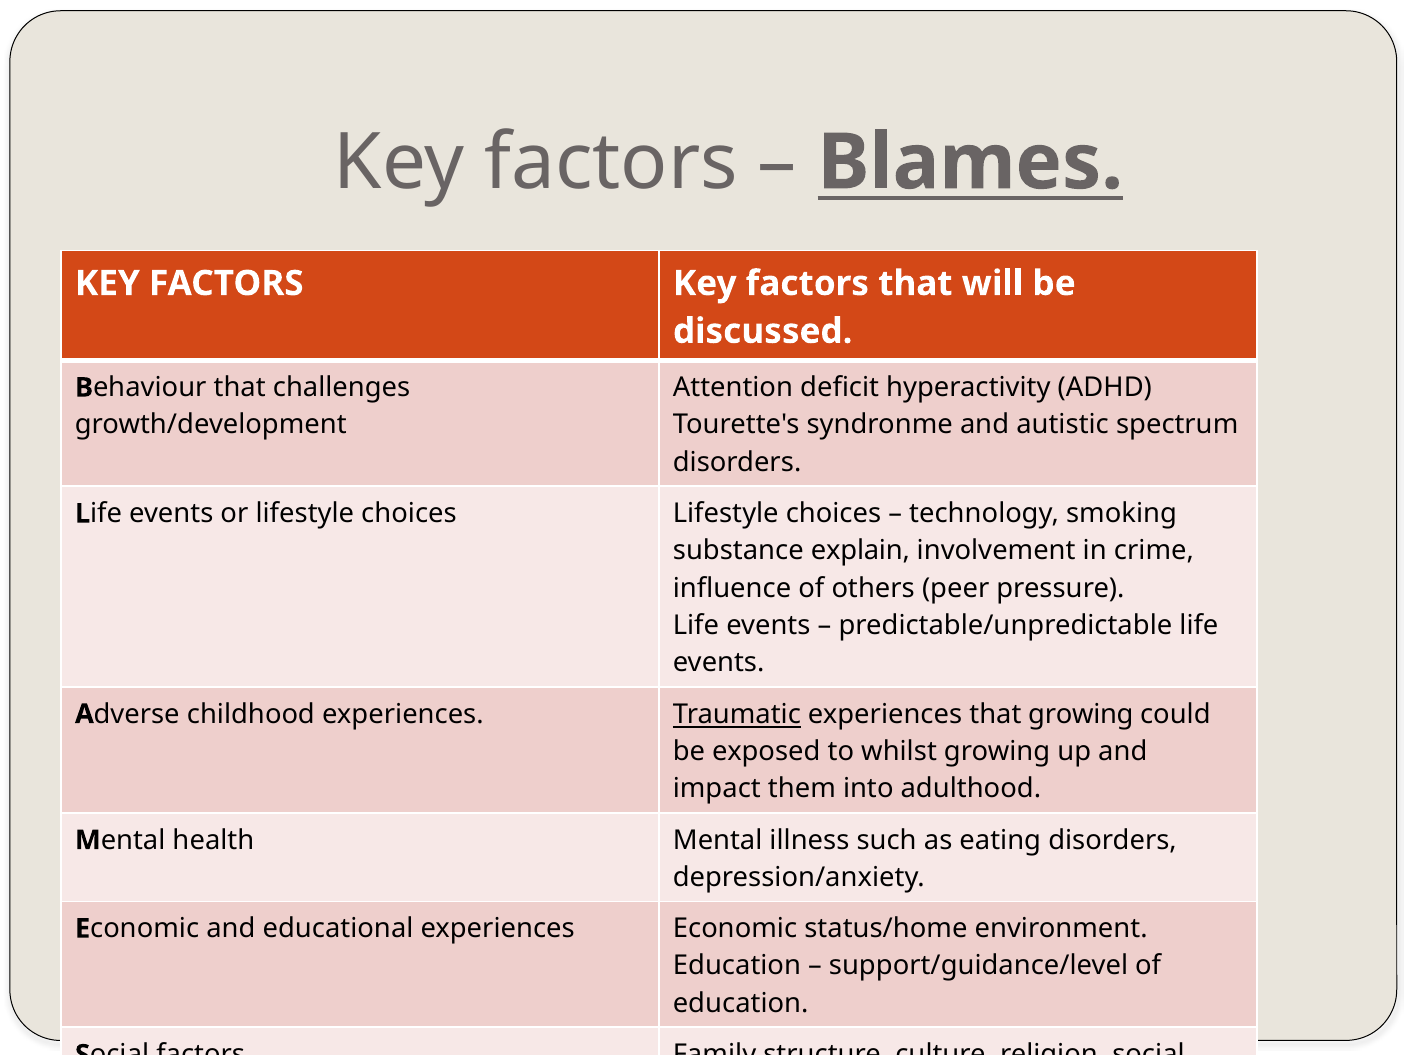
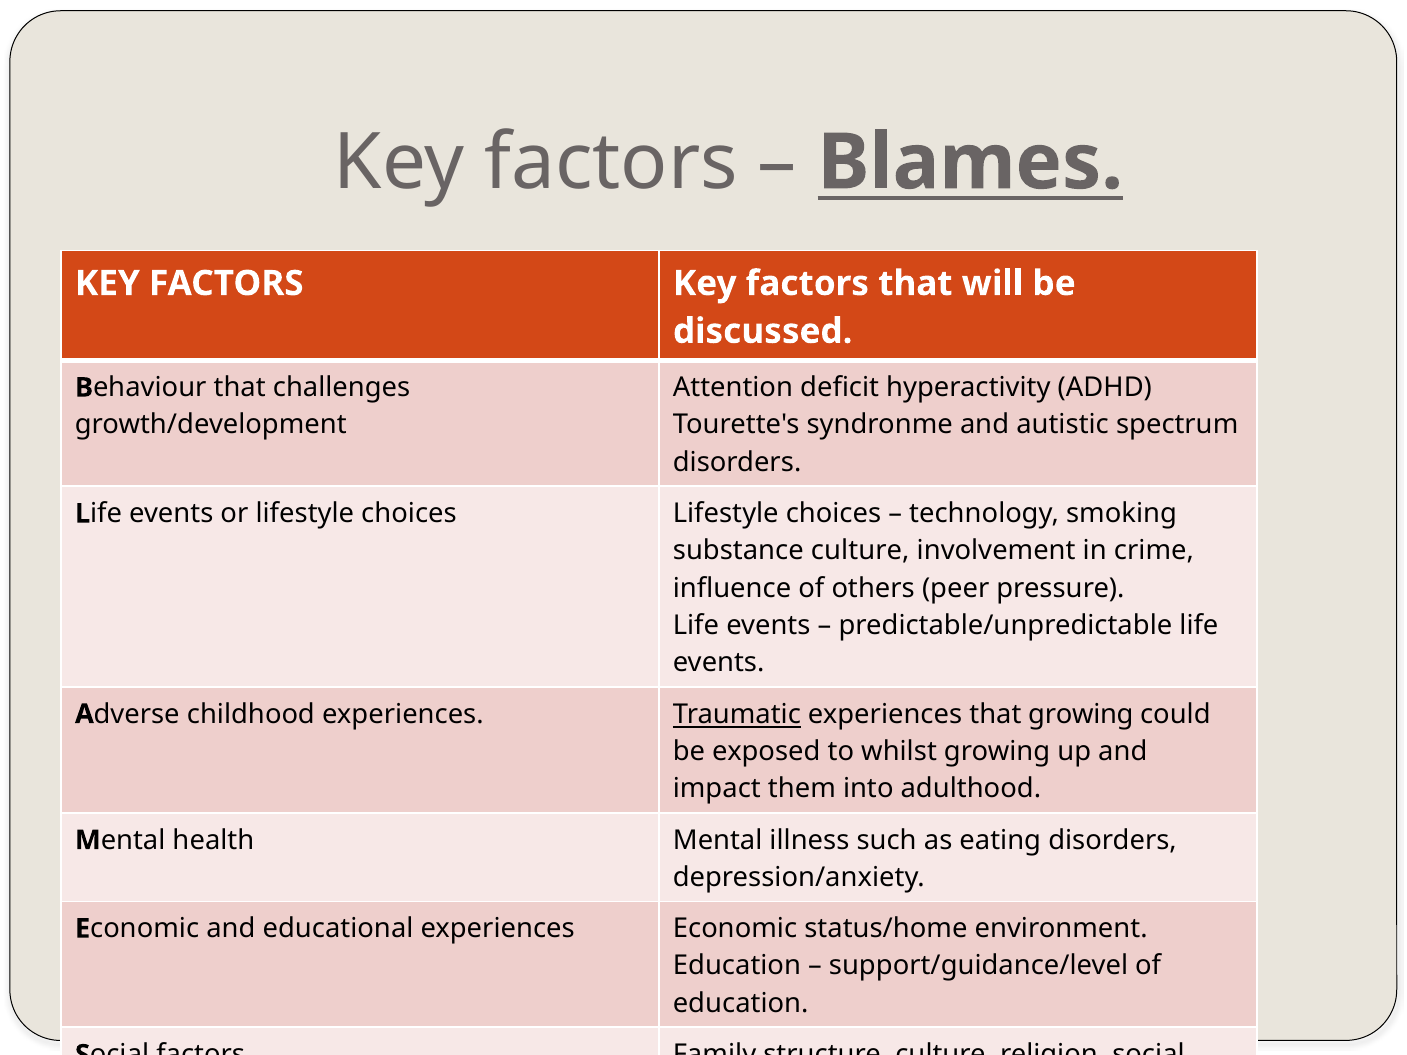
substance explain: explain -> culture (860, 551)
